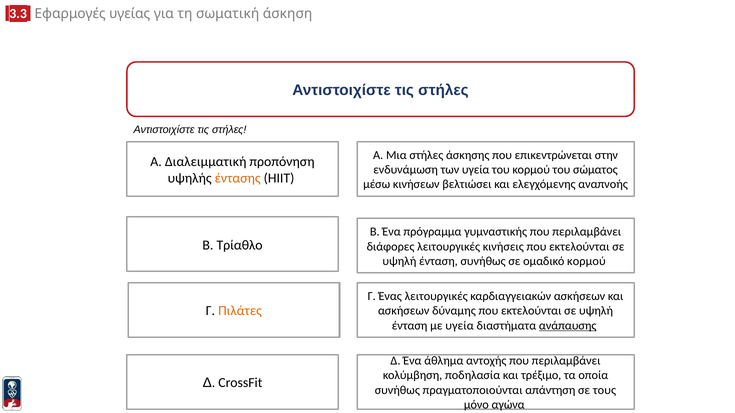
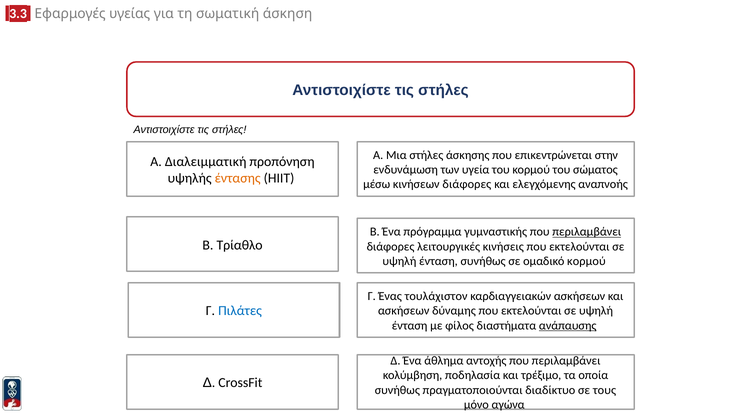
κινήσεων βελτιώσει: βελτιώσει -> διάφορες (467, 185)
περιλαμβάνει underline: none -> present (587, 232)
Ένας λειτουργικές: λειτουργικές -> τουλάχιστον (436, 296)
Πιλάτες colour: orange -> blue (240, 311)
με υγεία: υγεία -> φίλος (460, 326)
απάντηση: απάντηση -> διαδίκτυο (550, 390)
